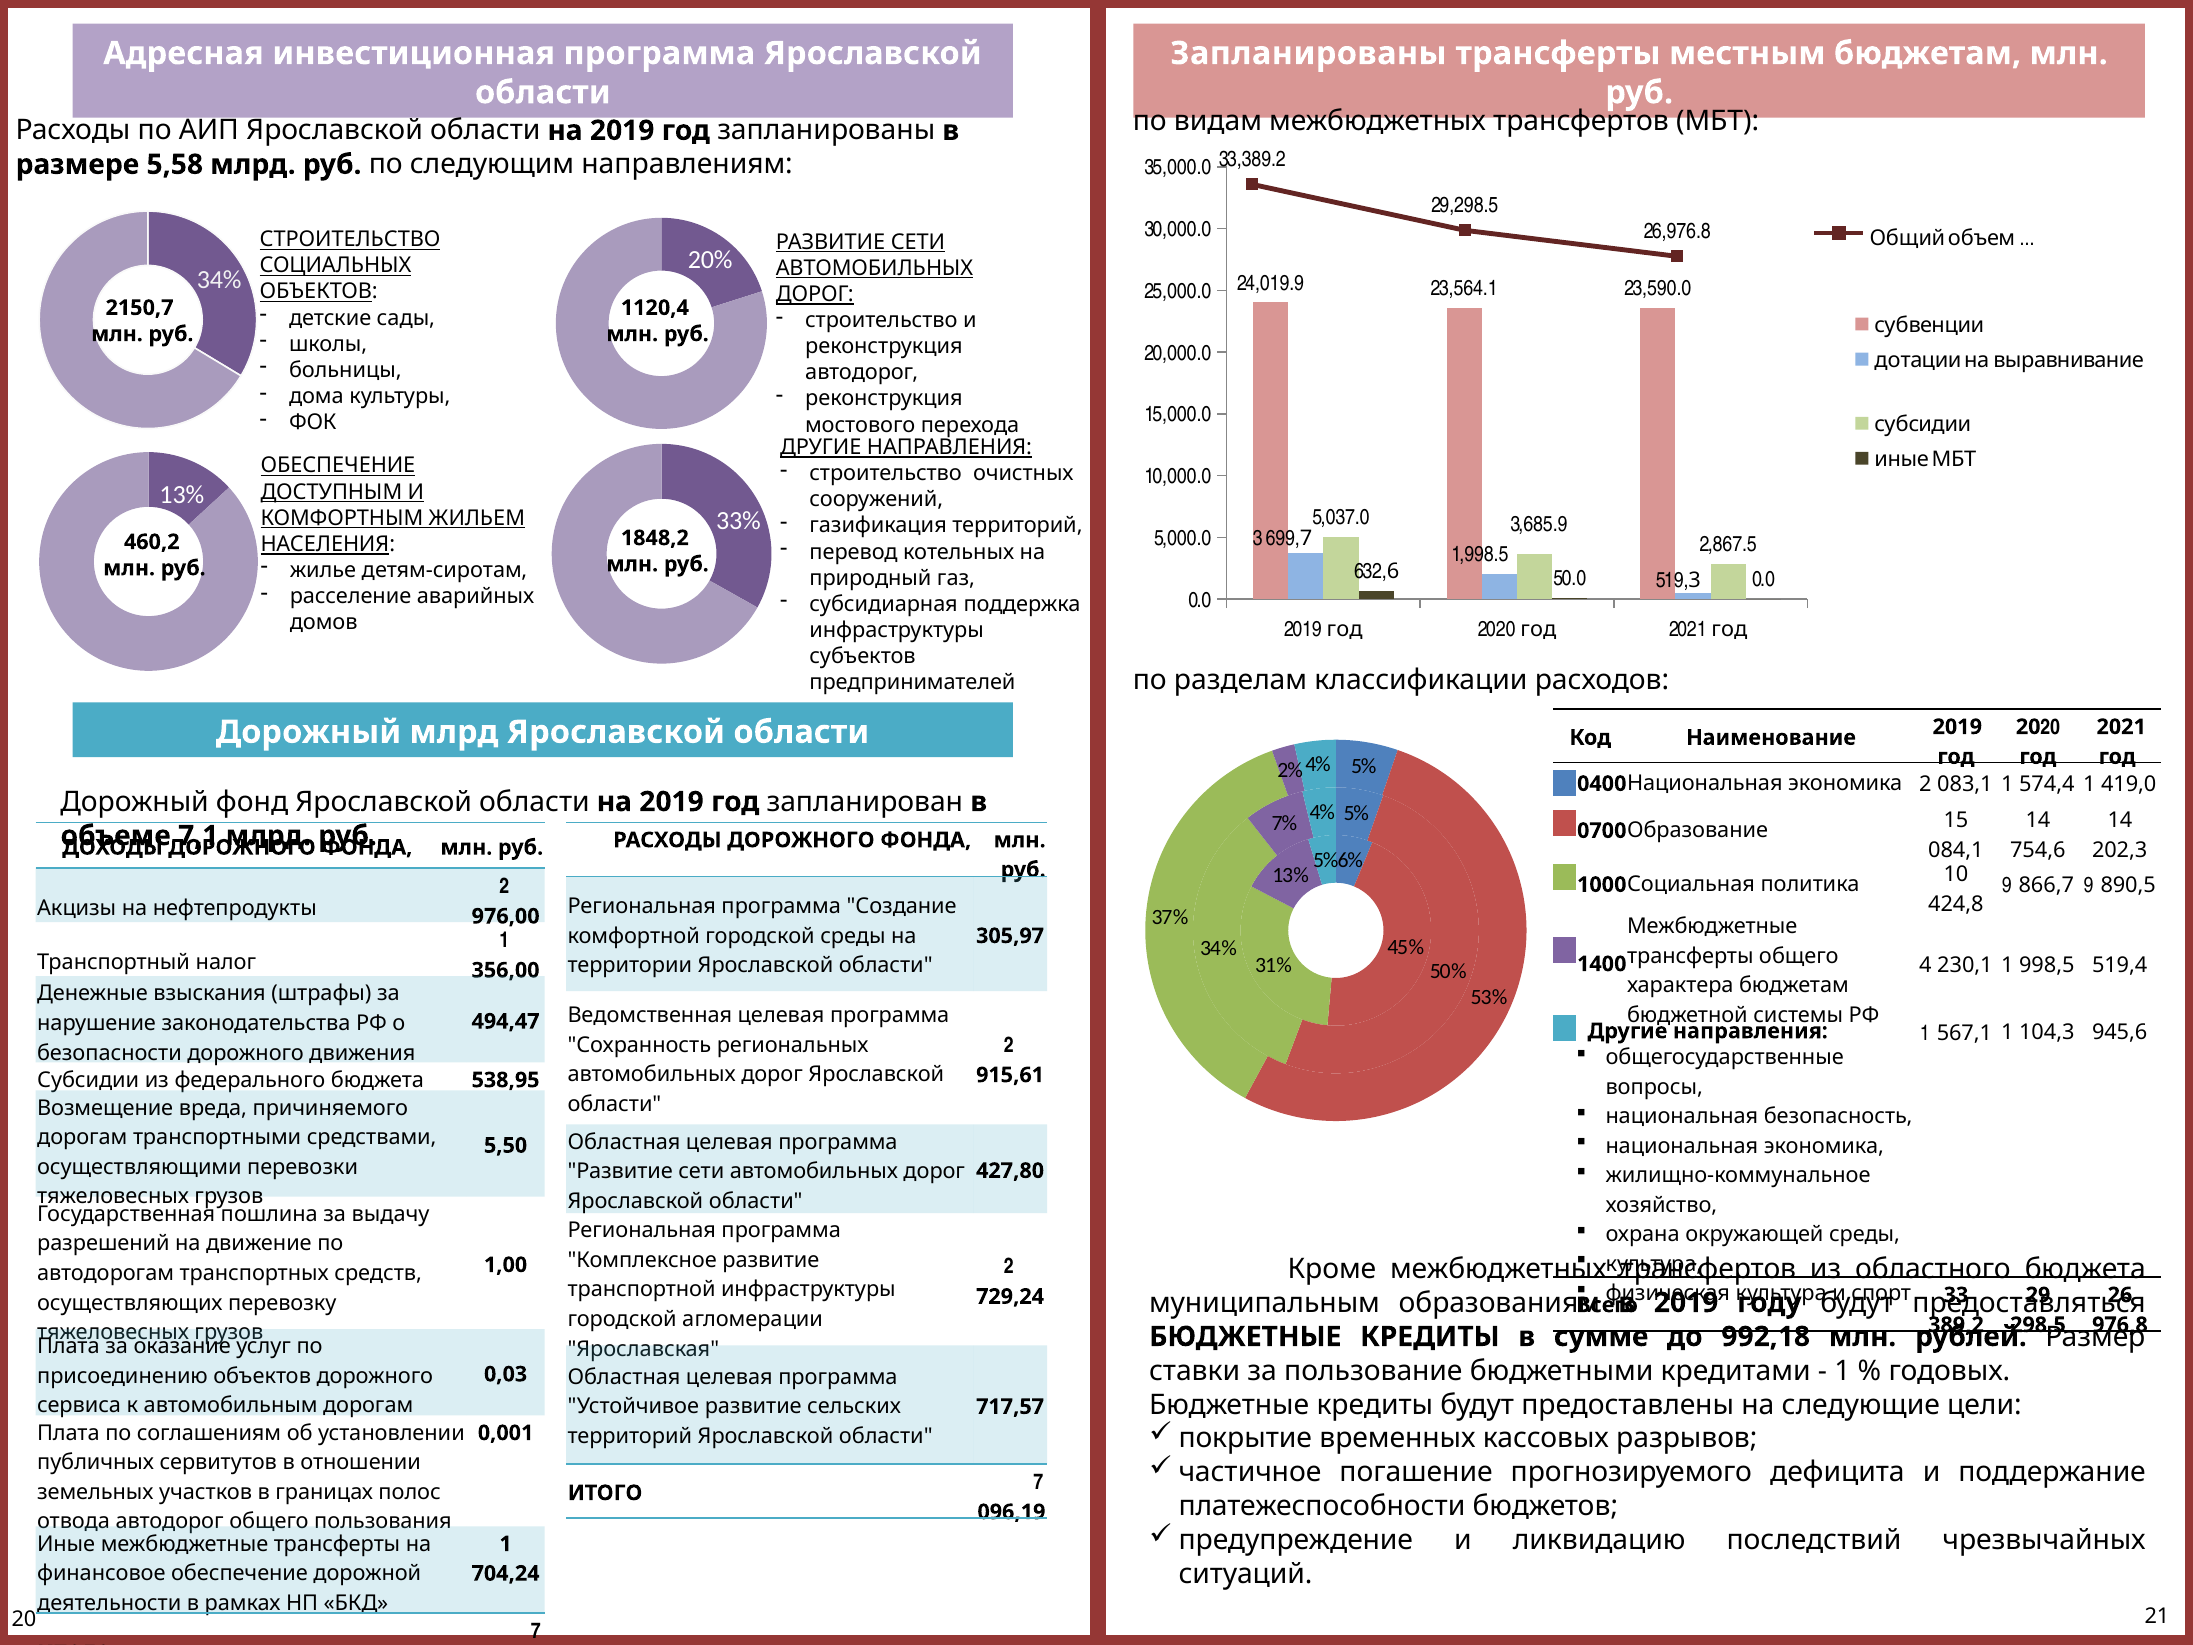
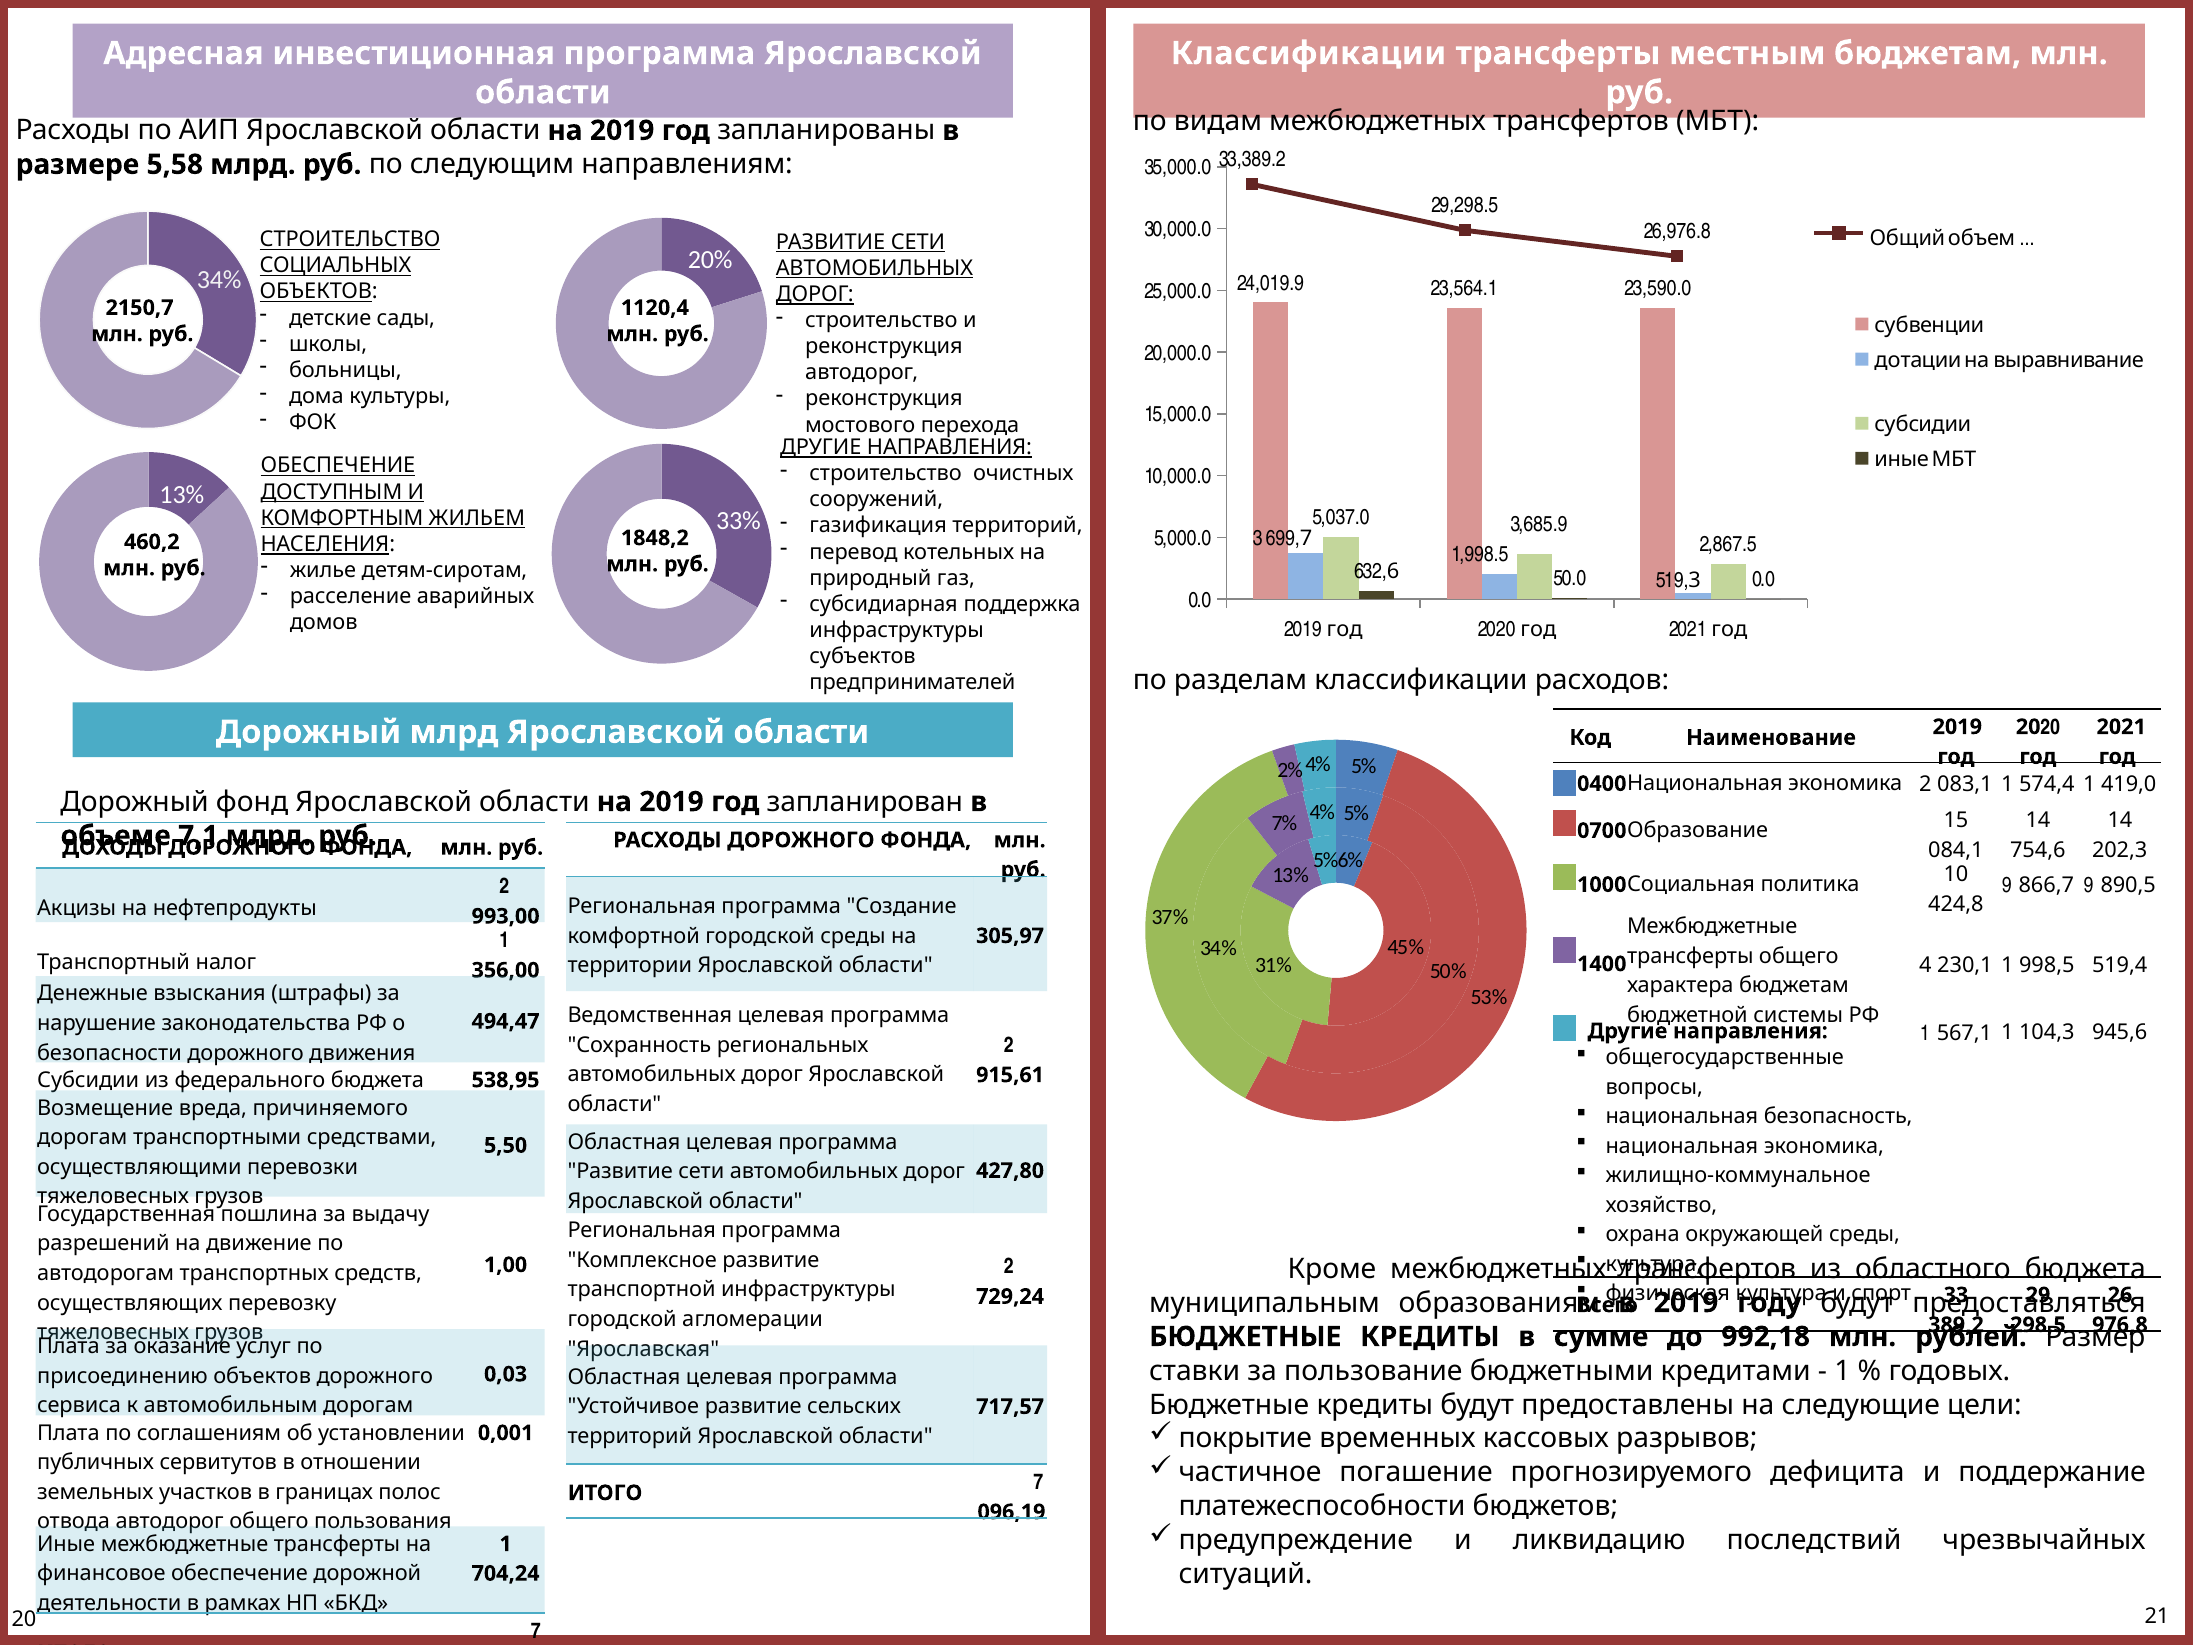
Запланированы: Запланированы -> Классификации (1308, 53)
976,00: 976,00 -> 993,00 (506, 916)
